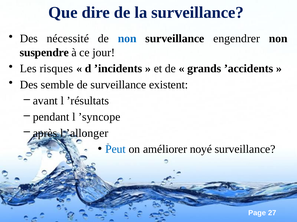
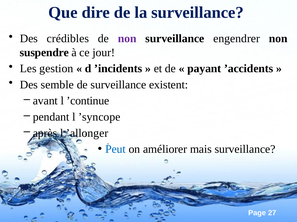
nécessité: nécessité -> crédibles (68, 39)
non colour: blue -> purple (127, 39)
risques: risques -> gestion (56, 69)
grands: grands -> payant (204, 69)
’résultats: ’résultats -> ’continue (88, 101)
noyé: noyé -> mais (201, 150)
